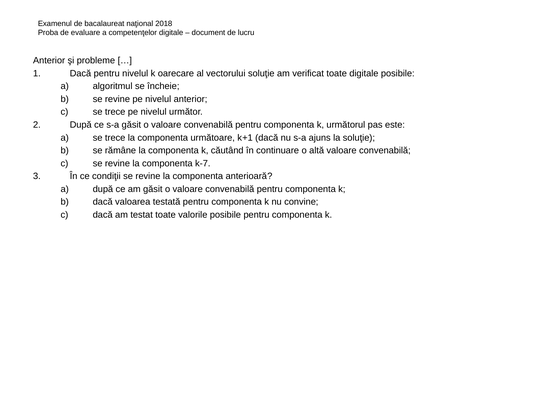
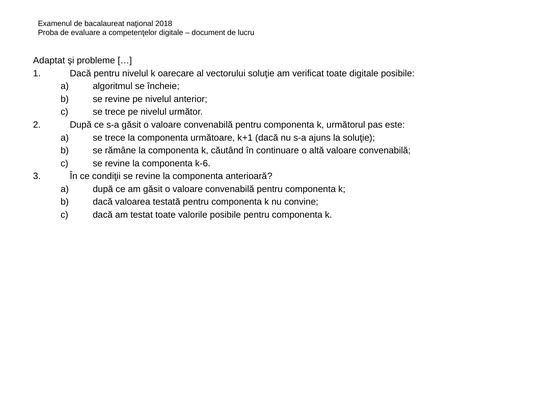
Anterior: Anterior -> Adaptat (49, 61)
k-7: k-7 -> k-6 (203, 163)
